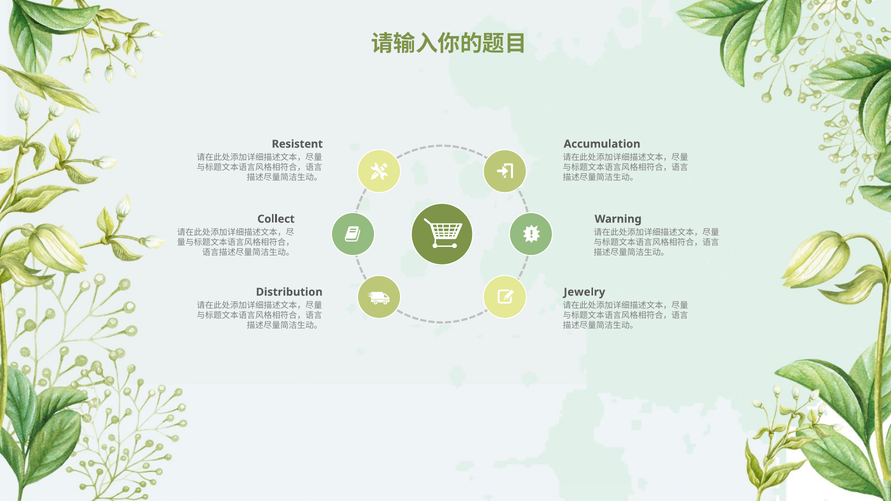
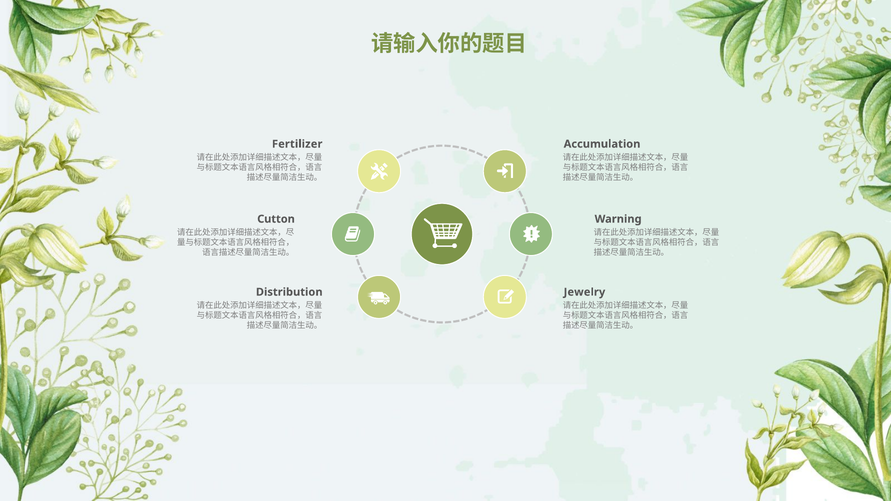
Resistent: Resistent -> Fertilizer (297, 144)
Collect: Collect -> Cutton (276, 219)
